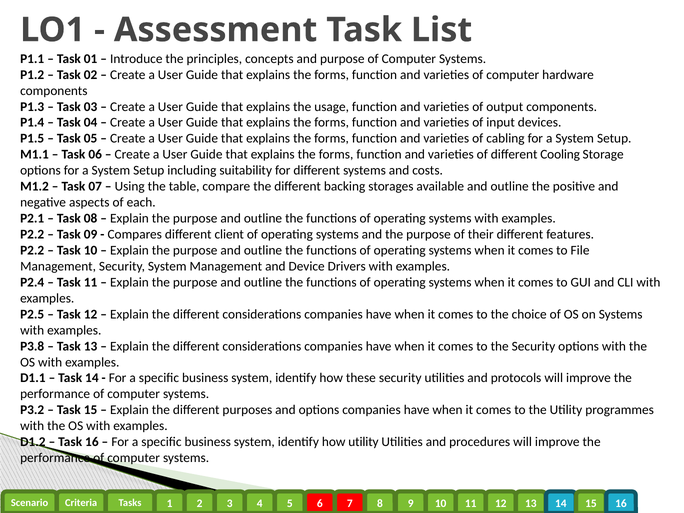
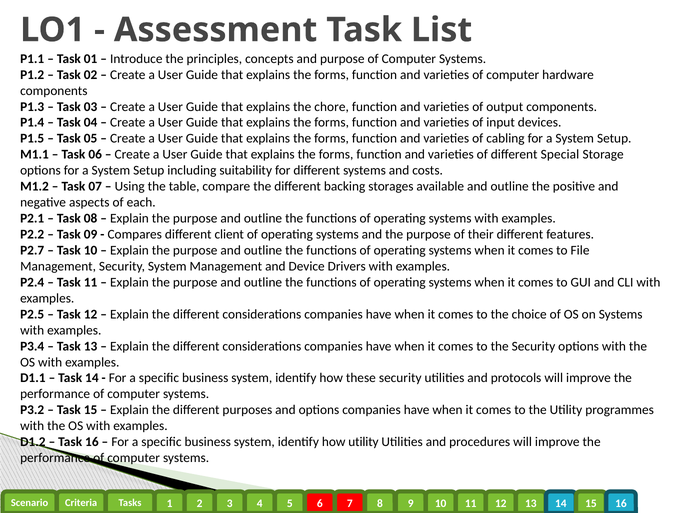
usage: usage -> chore (332, 107)
Cooling: Cooling -> Special (560, 155)
P2.2: P2.2 -> P2.7 (32, 250)
P3.8: P3.8 -> P3.4 (32, 346)
